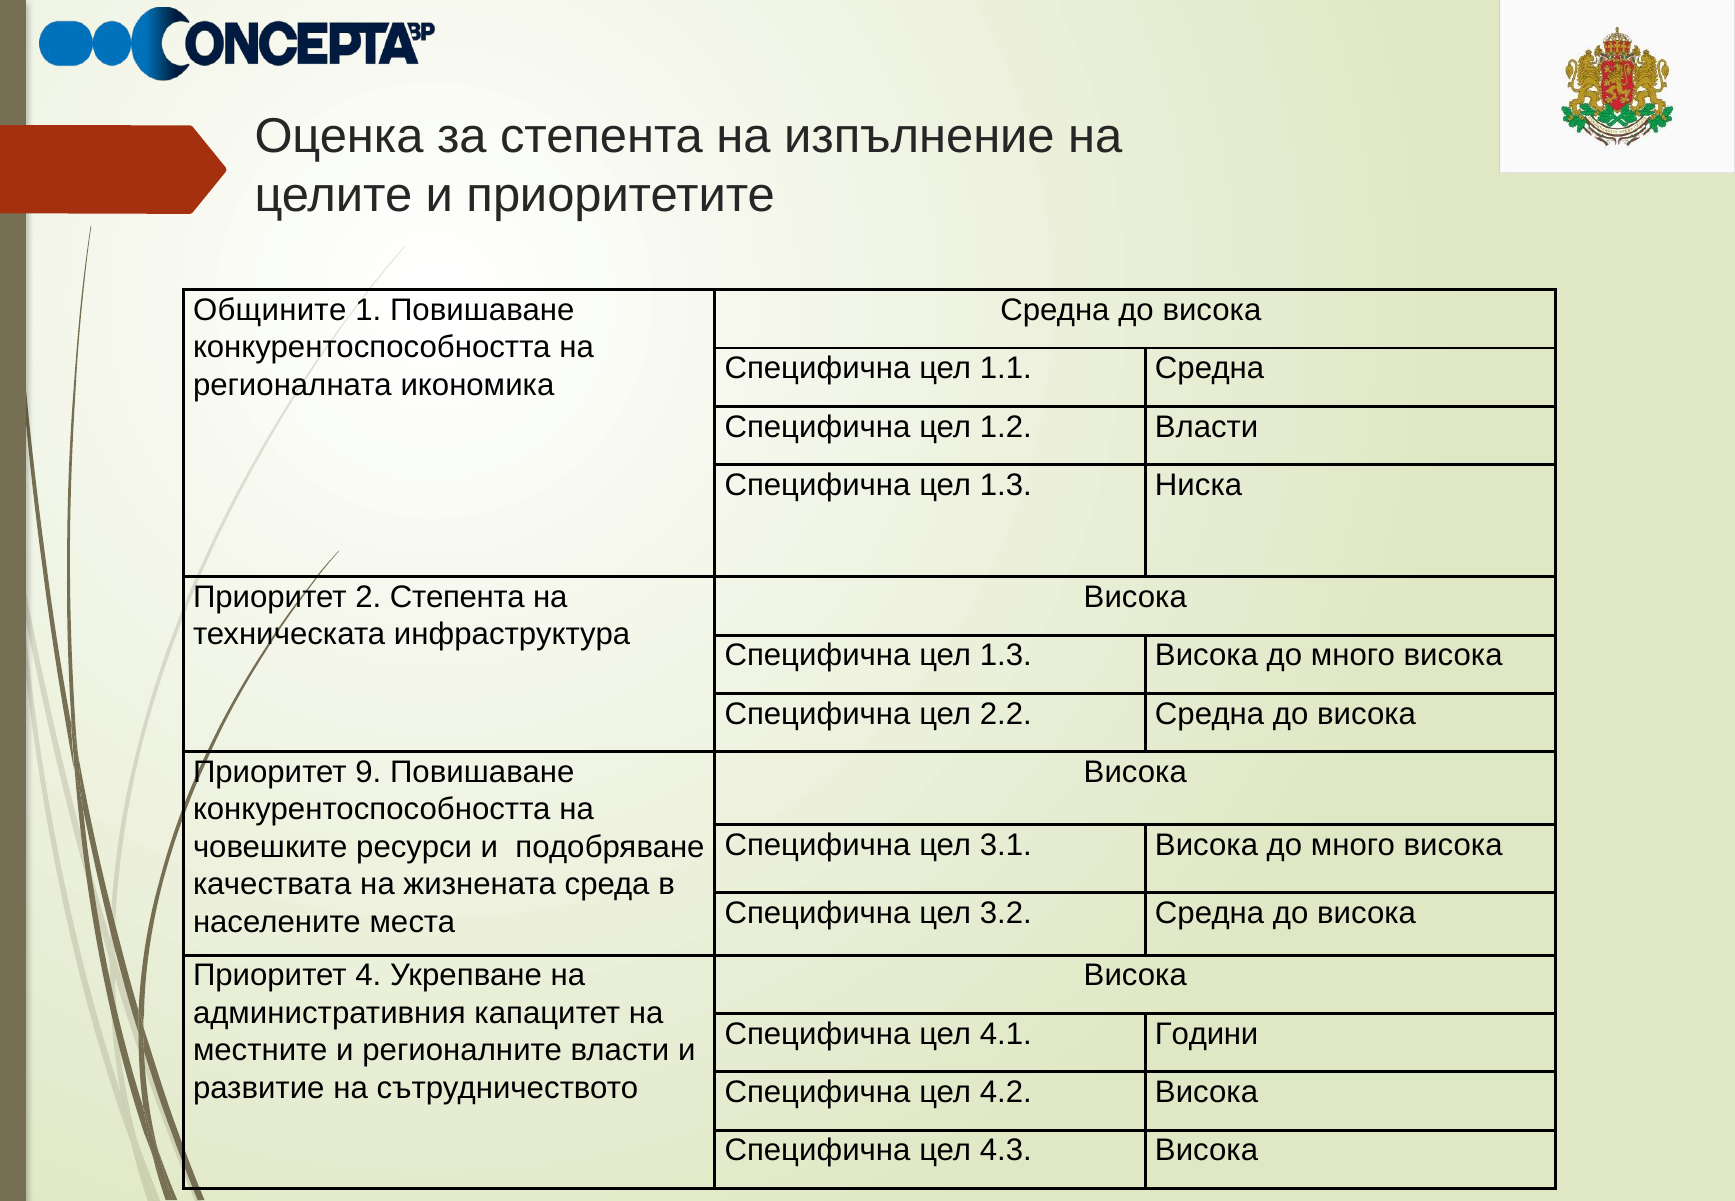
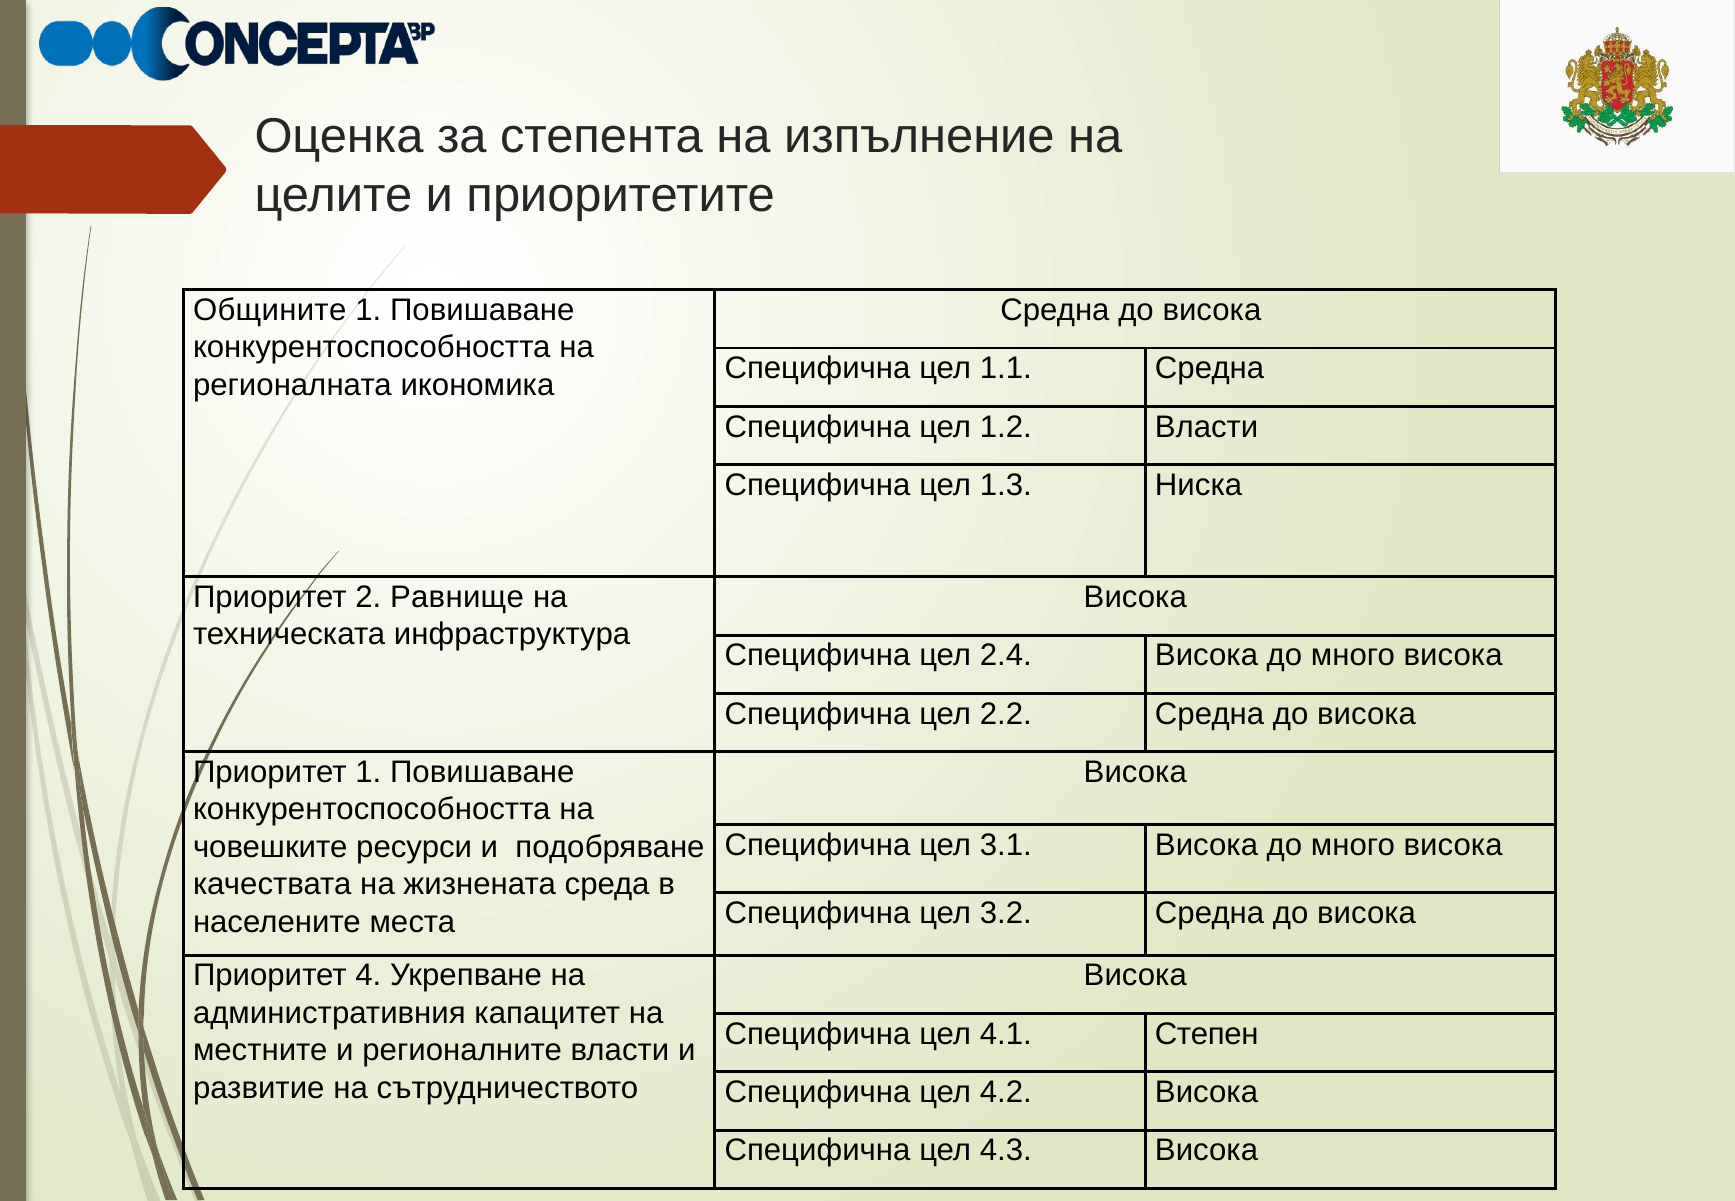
2 Степента: Степента -> Равнище (457, 597)
1.3: 1.3 -> 2.4 (1006, 656)
Приоритет 9: 9 -> 1 (368, 772)
Години: Години -> Степен (1207, 1034)
